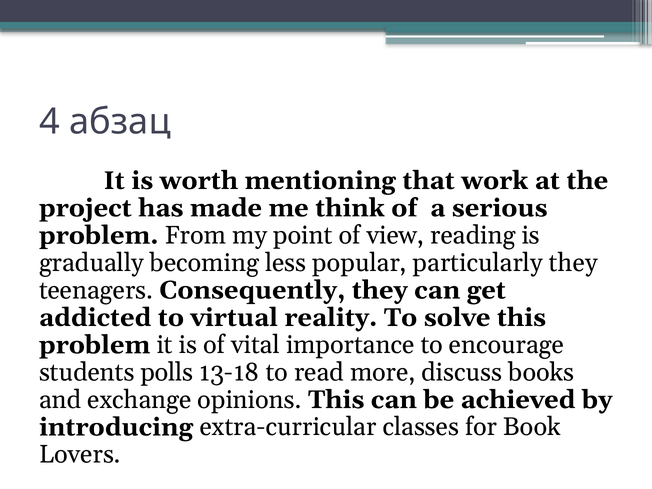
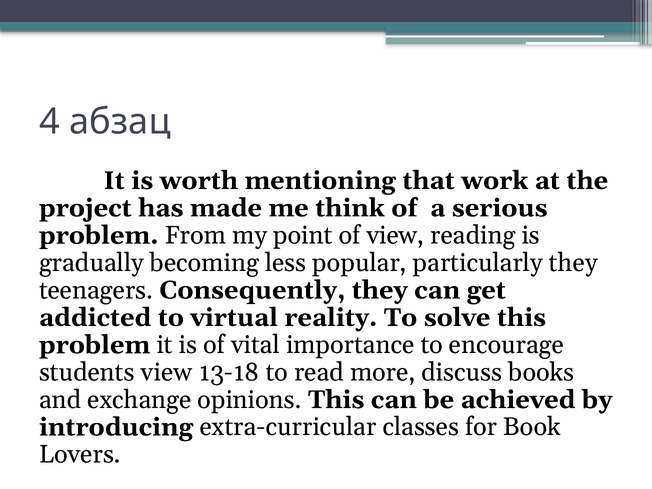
students polls: polls -> view (167, 372)
